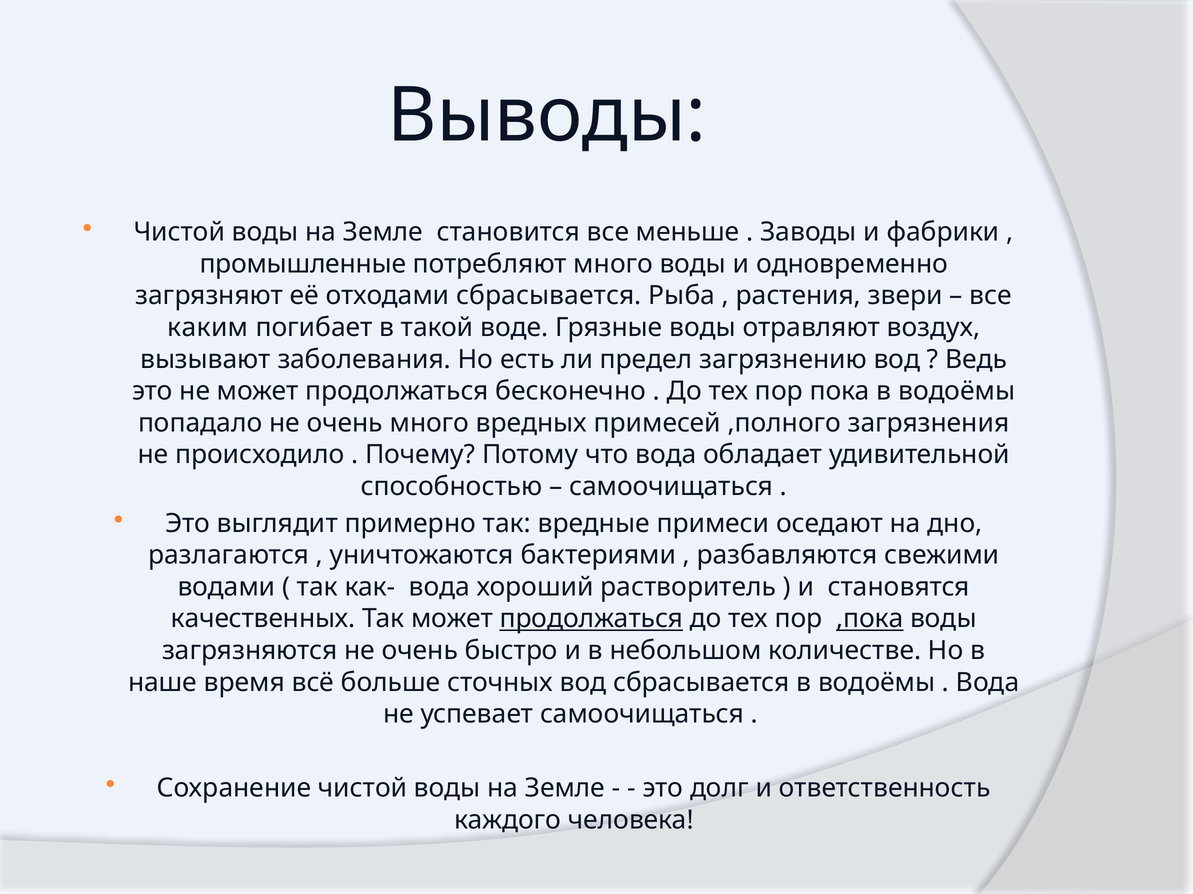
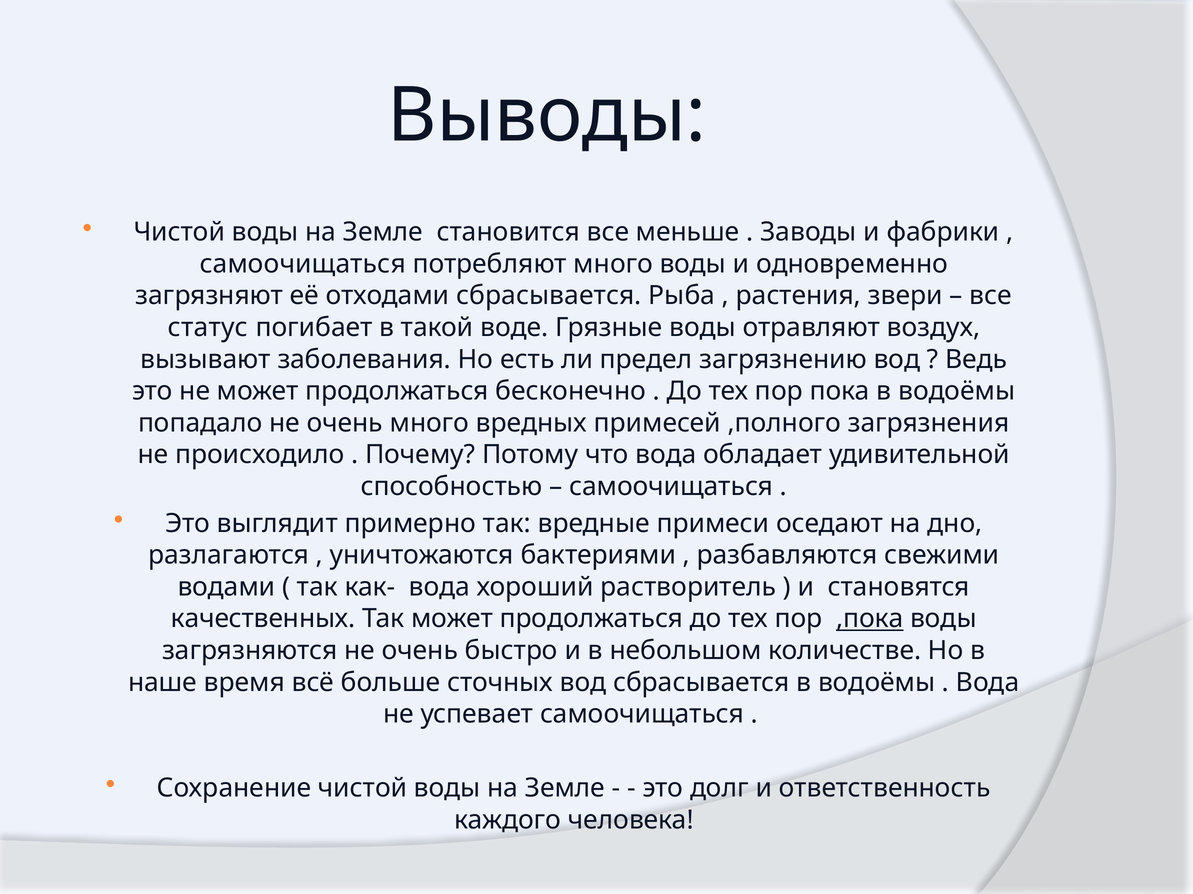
промышленные: промышленные -> самоочищаться (303, 264)
каким: каким -> статус (208, 328)
продолжаться underline: present -> none (591, 619)
